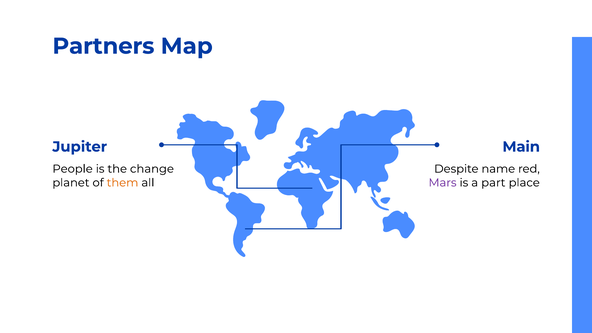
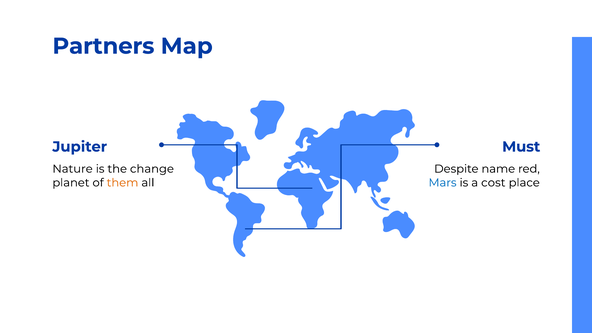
Main: Main -> Must (521, 147)
People: People -> Nature (73, 169)
Mars colour: purple -> blue (443, 183)
part: part -> cost (493, 183)
